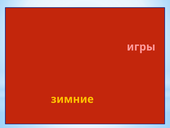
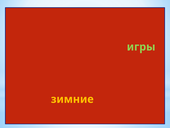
игры colour: pink -> light green (141, 47)
